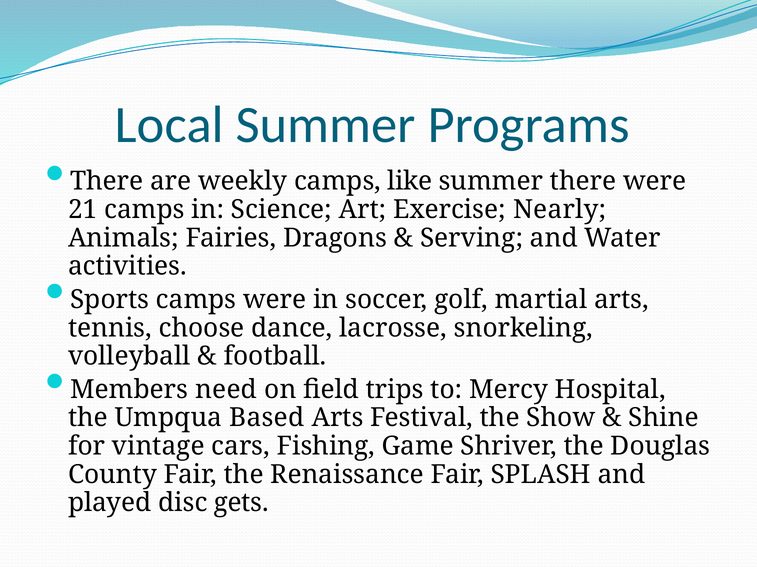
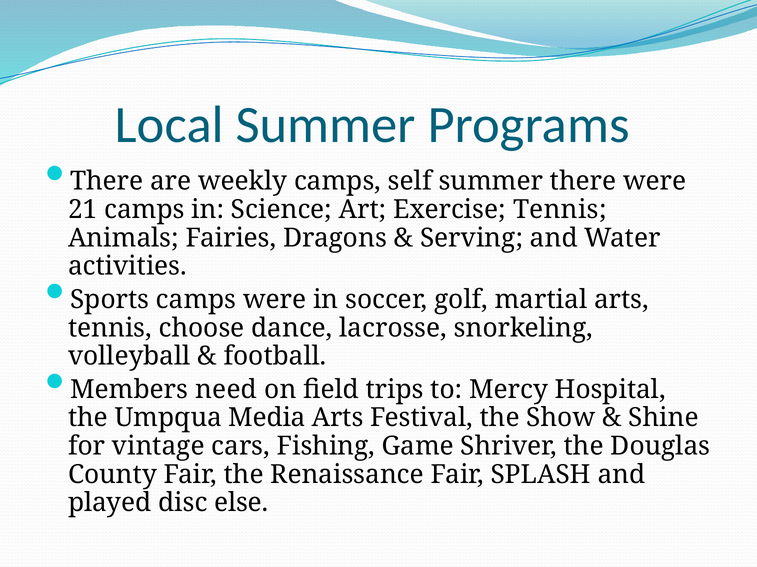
like: like -> self (410, 182)
Exercise Nearly: Nearly -> Tennis (560, 210)
Based: Based -> Media (267, 418)
gets: gets -> else (241, 503)
